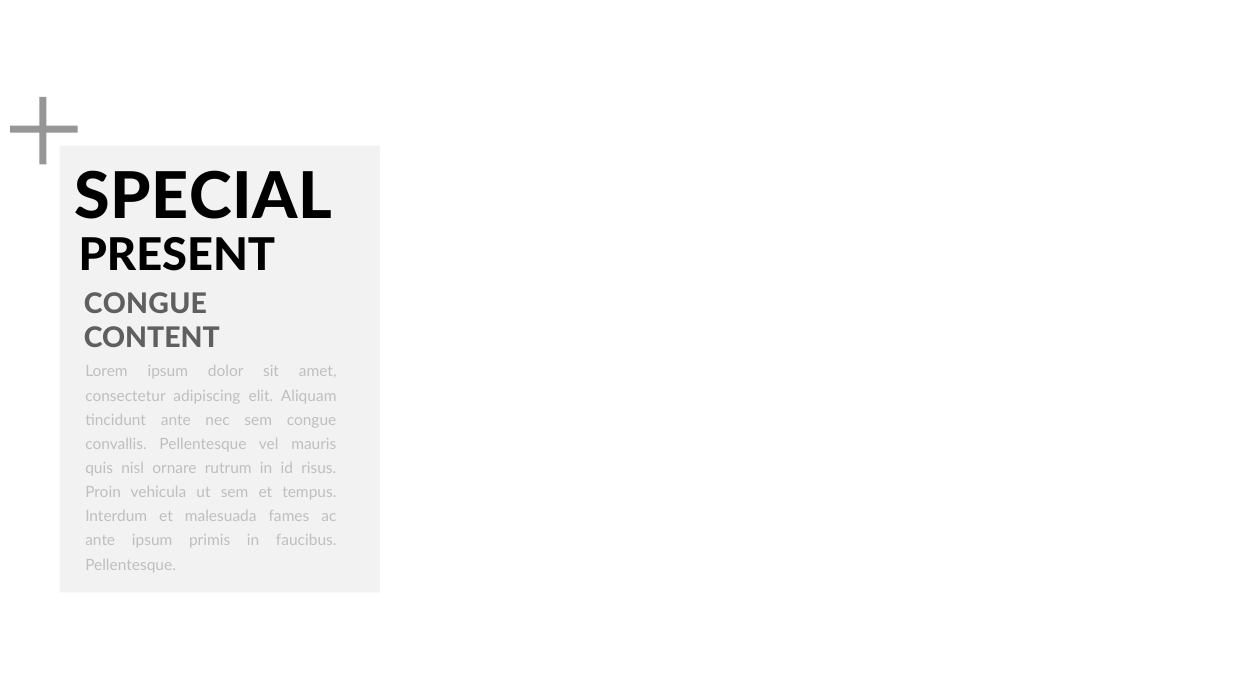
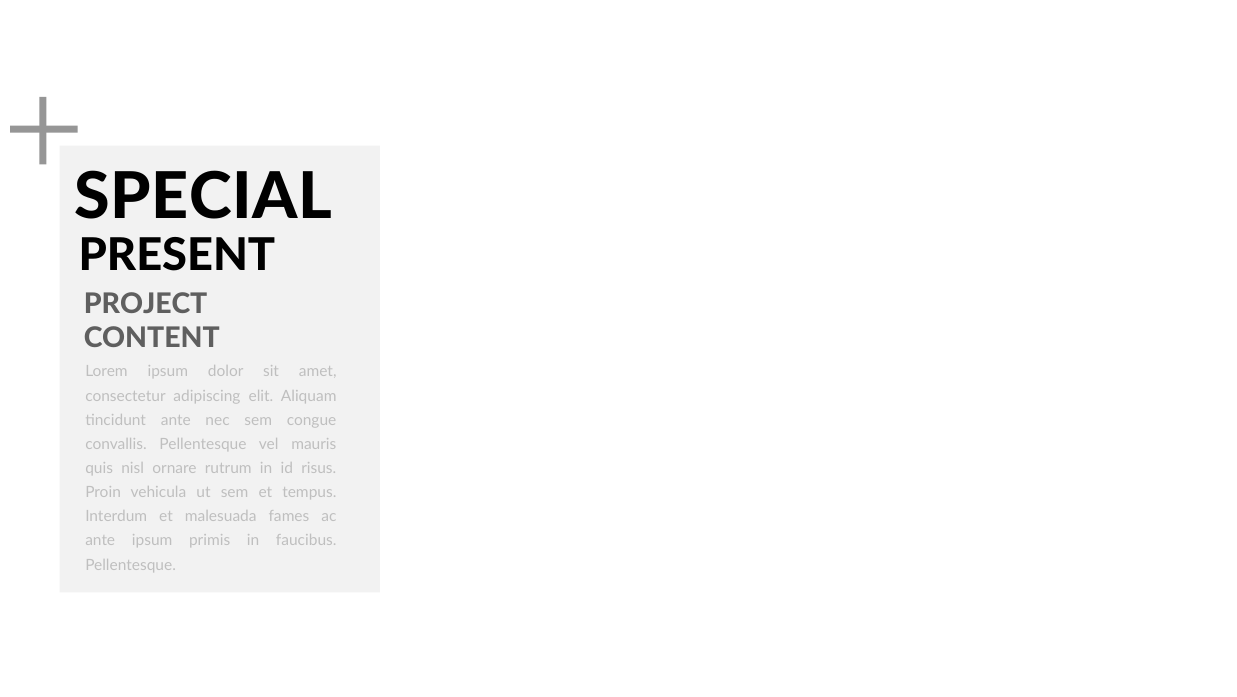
CONGUE: CONGUE -> PROJECT (146, 304)
